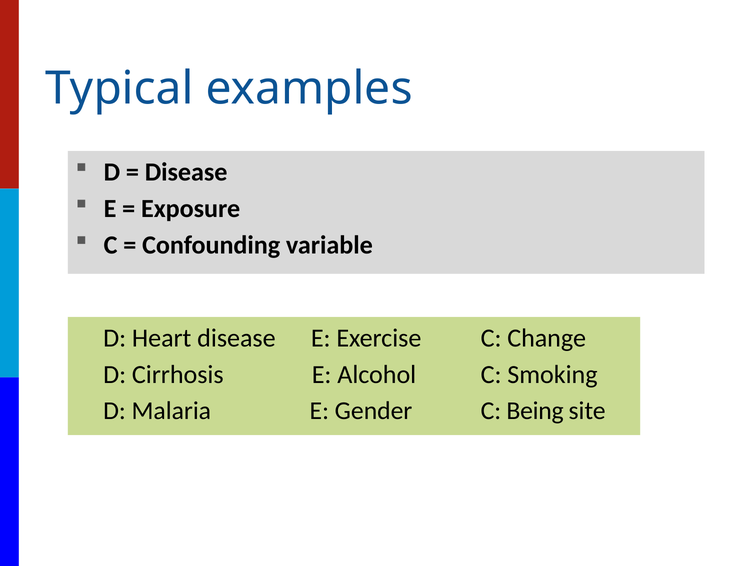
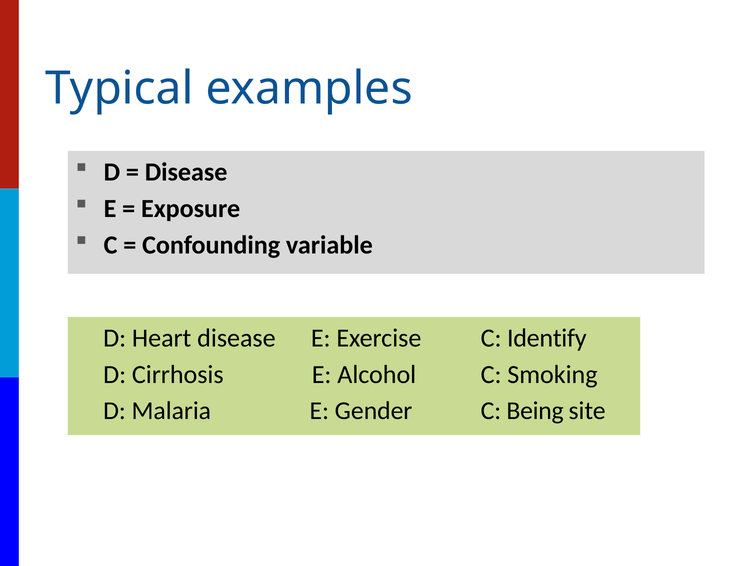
Change: Change -> Identify (547, 338)
